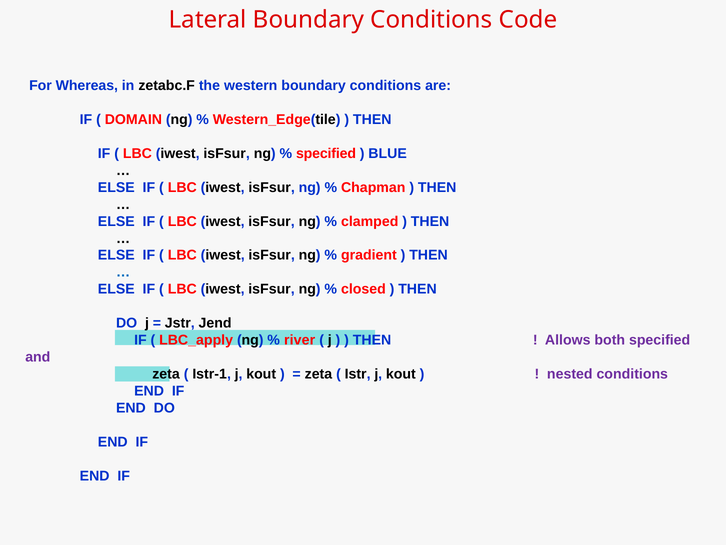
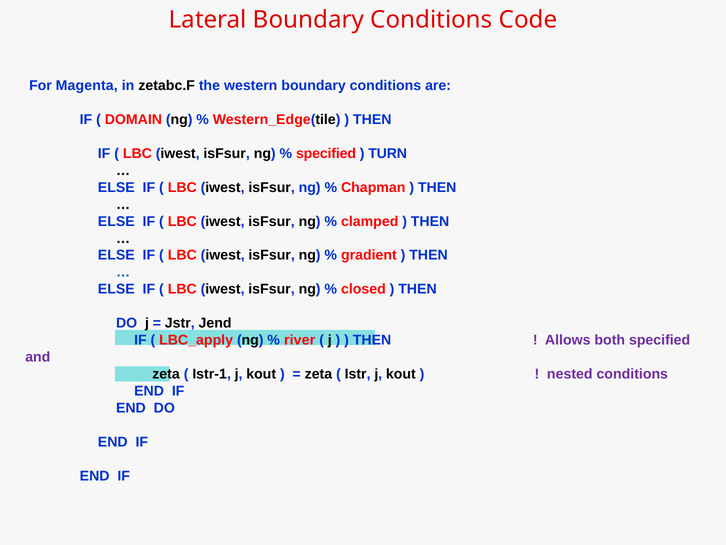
Whereas: Whereas -> Magenta (87, 86)
BLUE: BLUE -> TURN (388, 153)
